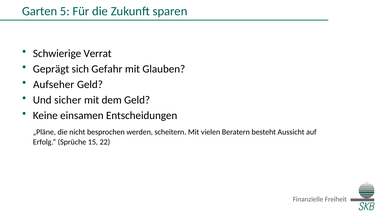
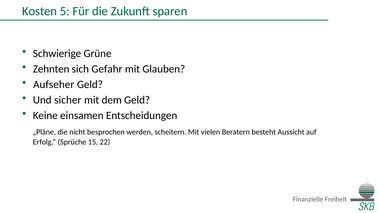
Garten: Garten -> Kosten (40, 11)
Verrat: Verrat -> Grüne (98, 53)
Geprägt: Geprägt -> Zehnten (51, 69)
